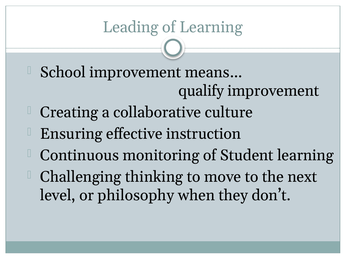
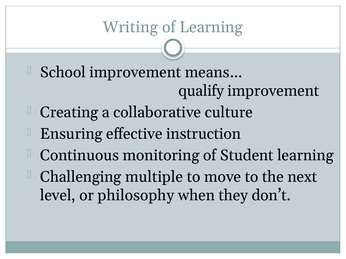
Leading: Leading -> Writing (130, 27)
thinking: thinking -> multiple (154, 177)
